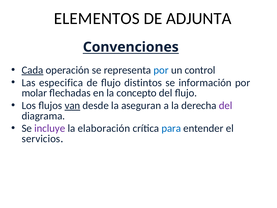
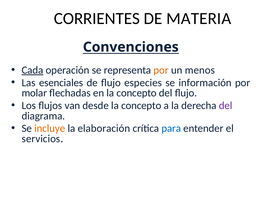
ELEMENTOS: ELEMENTOS -> CORRIENTES (97, 18)
ADJUNTA: ADJUNTA -> MATERIA (199, 18)
por colour: blue -> orange (161, 70)
control: control -> menos (200, 70)
especifica: especifica -> esenciales (61, 83)
distintos: distintos -> especies (143, 83)
van underline: present -> none (72, 105)
desde la aseguran: aseguran -> concepto (141, 105)
incluye colour: purple -> orange (50, 128)
